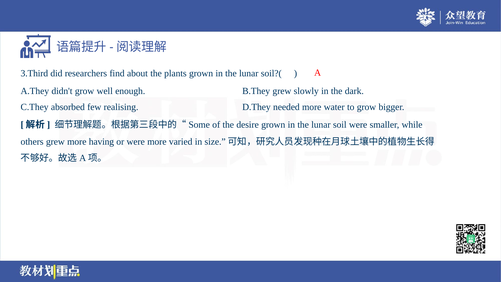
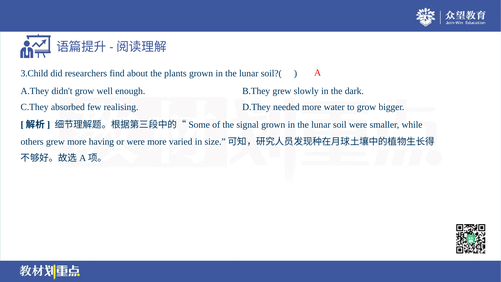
3.Third: 3.Third -> 3.Child (34, 73)
desire: desire -> signal (248, 125)
